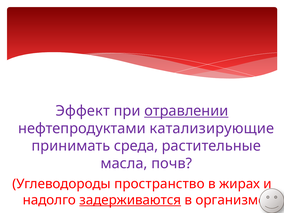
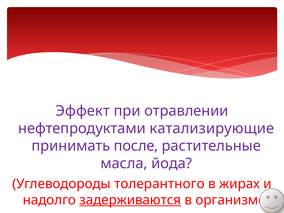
отравлении underline: present -> none (186, 111)
среда: среда -> после (136, 146)
почв: почв -> йода (172, 163)
пространство: пространство -> толерантного (159, 184)
